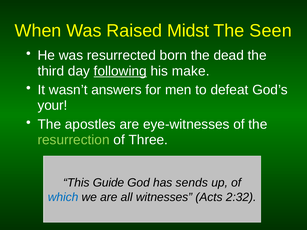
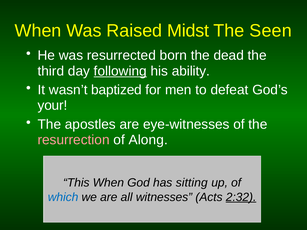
make: make -> ability (191, 71)
answers: answers -> baptized (117, 90)
resurrection colour: light green -> pink (74, 140)
Three: Three -> Along (148, 140)
This Guide: Guide -> When (108, 183)
sends: sends -> sitting (192, 183)
2:32 underline: none -> present (241, 197)
